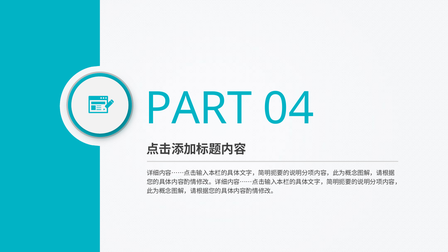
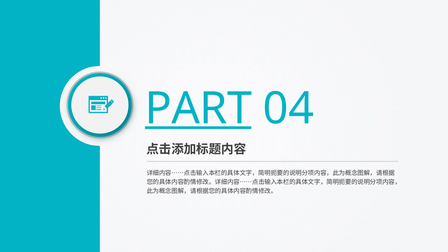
PART underline: none -> present (198, 109)
